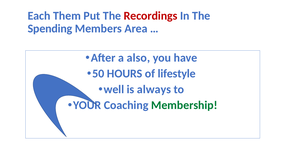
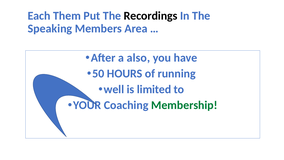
Recordings colour: red -> black (151, 16)
Spending: Spending -> Speaking (50, 29)
lifestyle: lifestyle -> running (177, 74)
always: always -> limited (154, 89)
